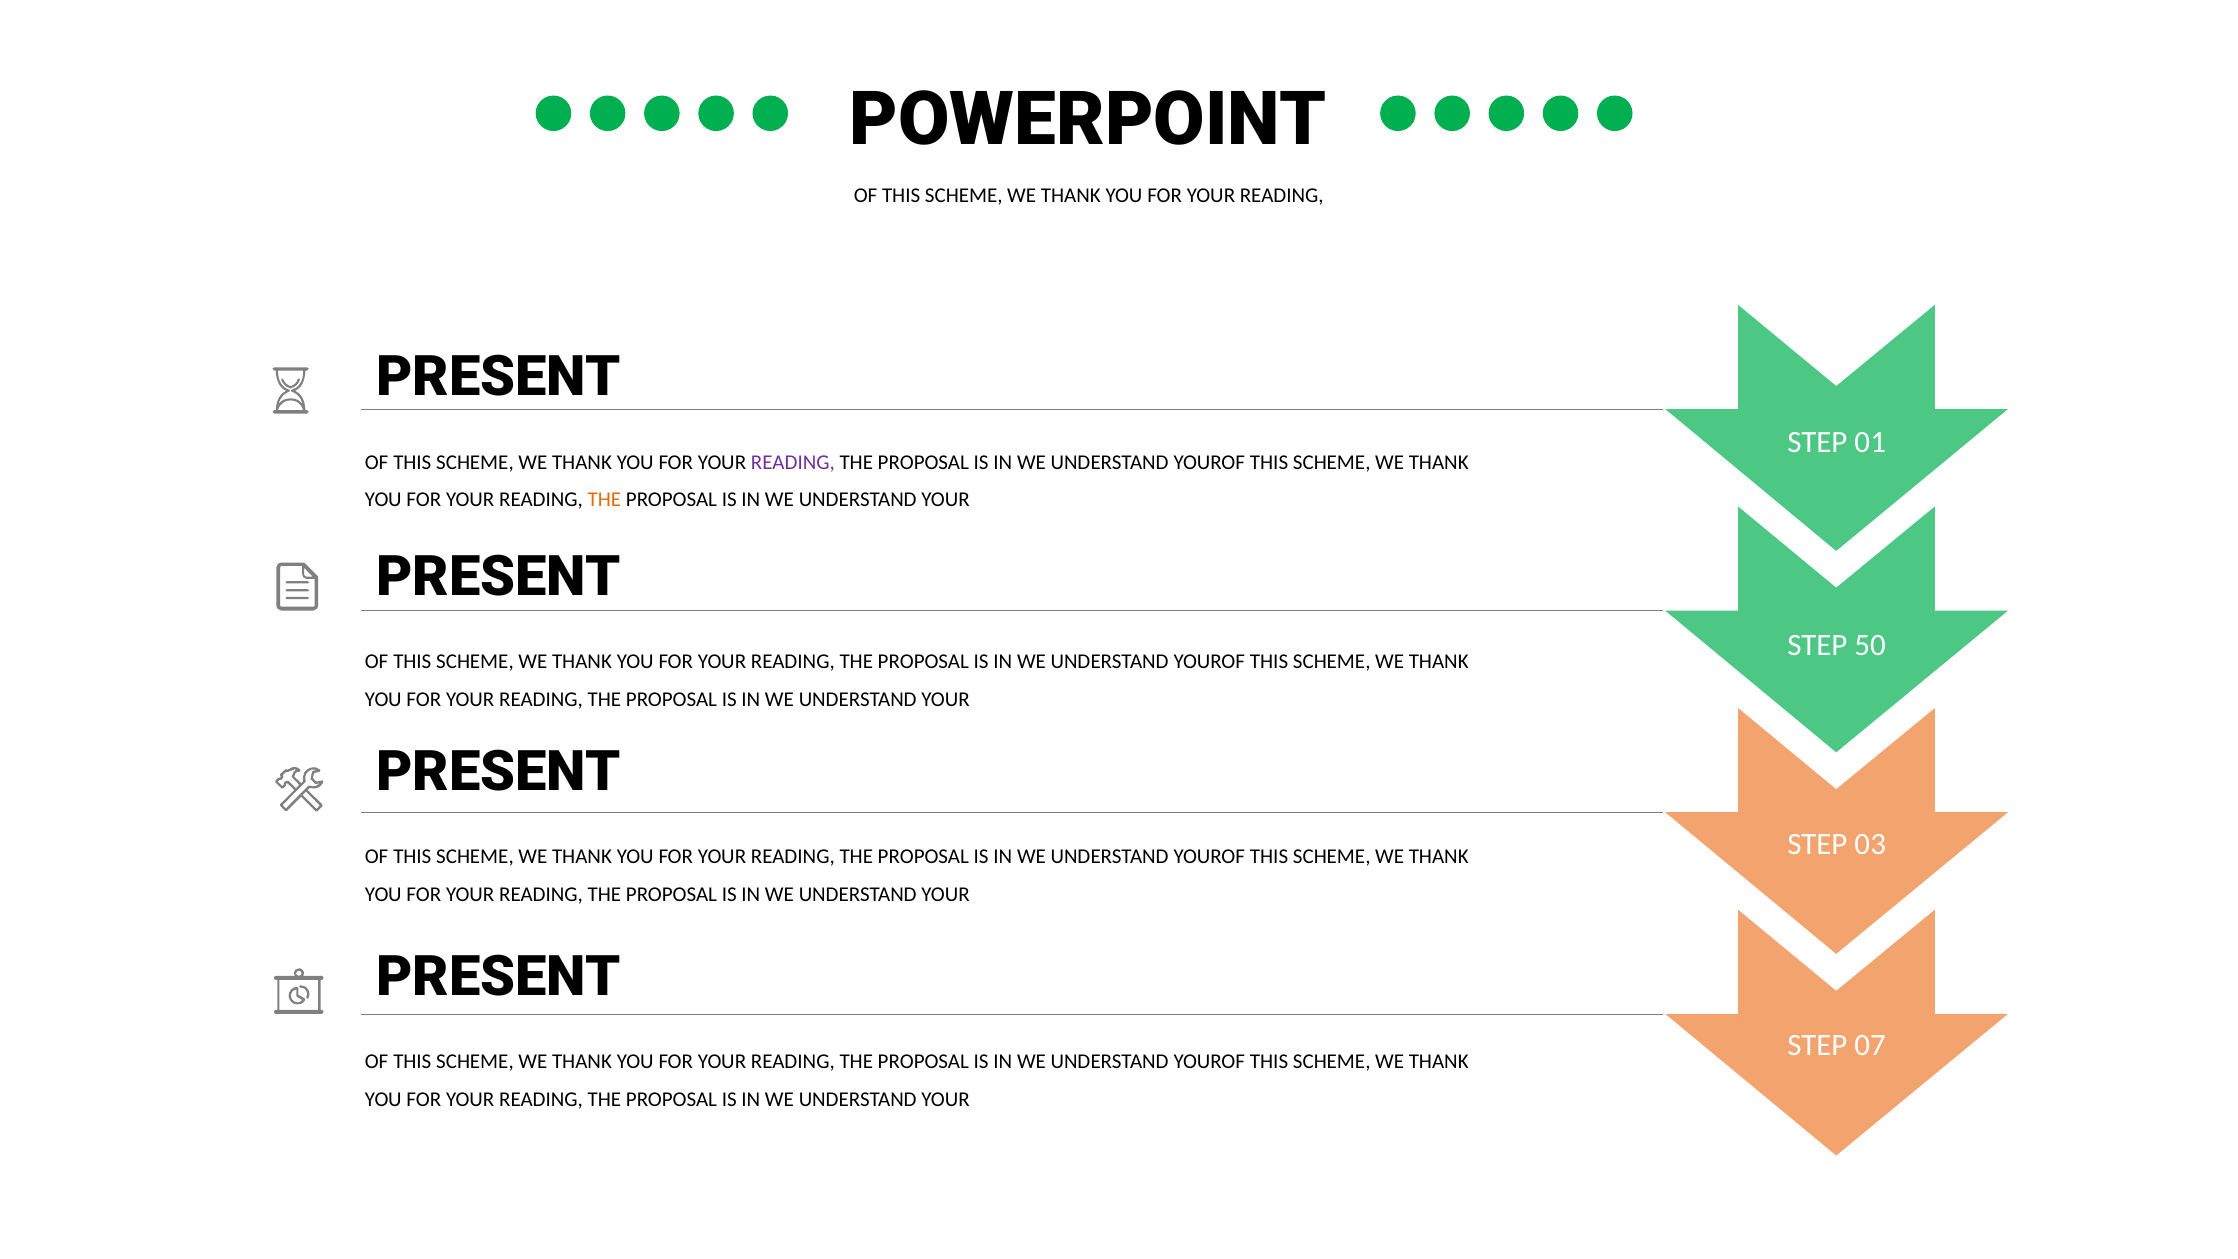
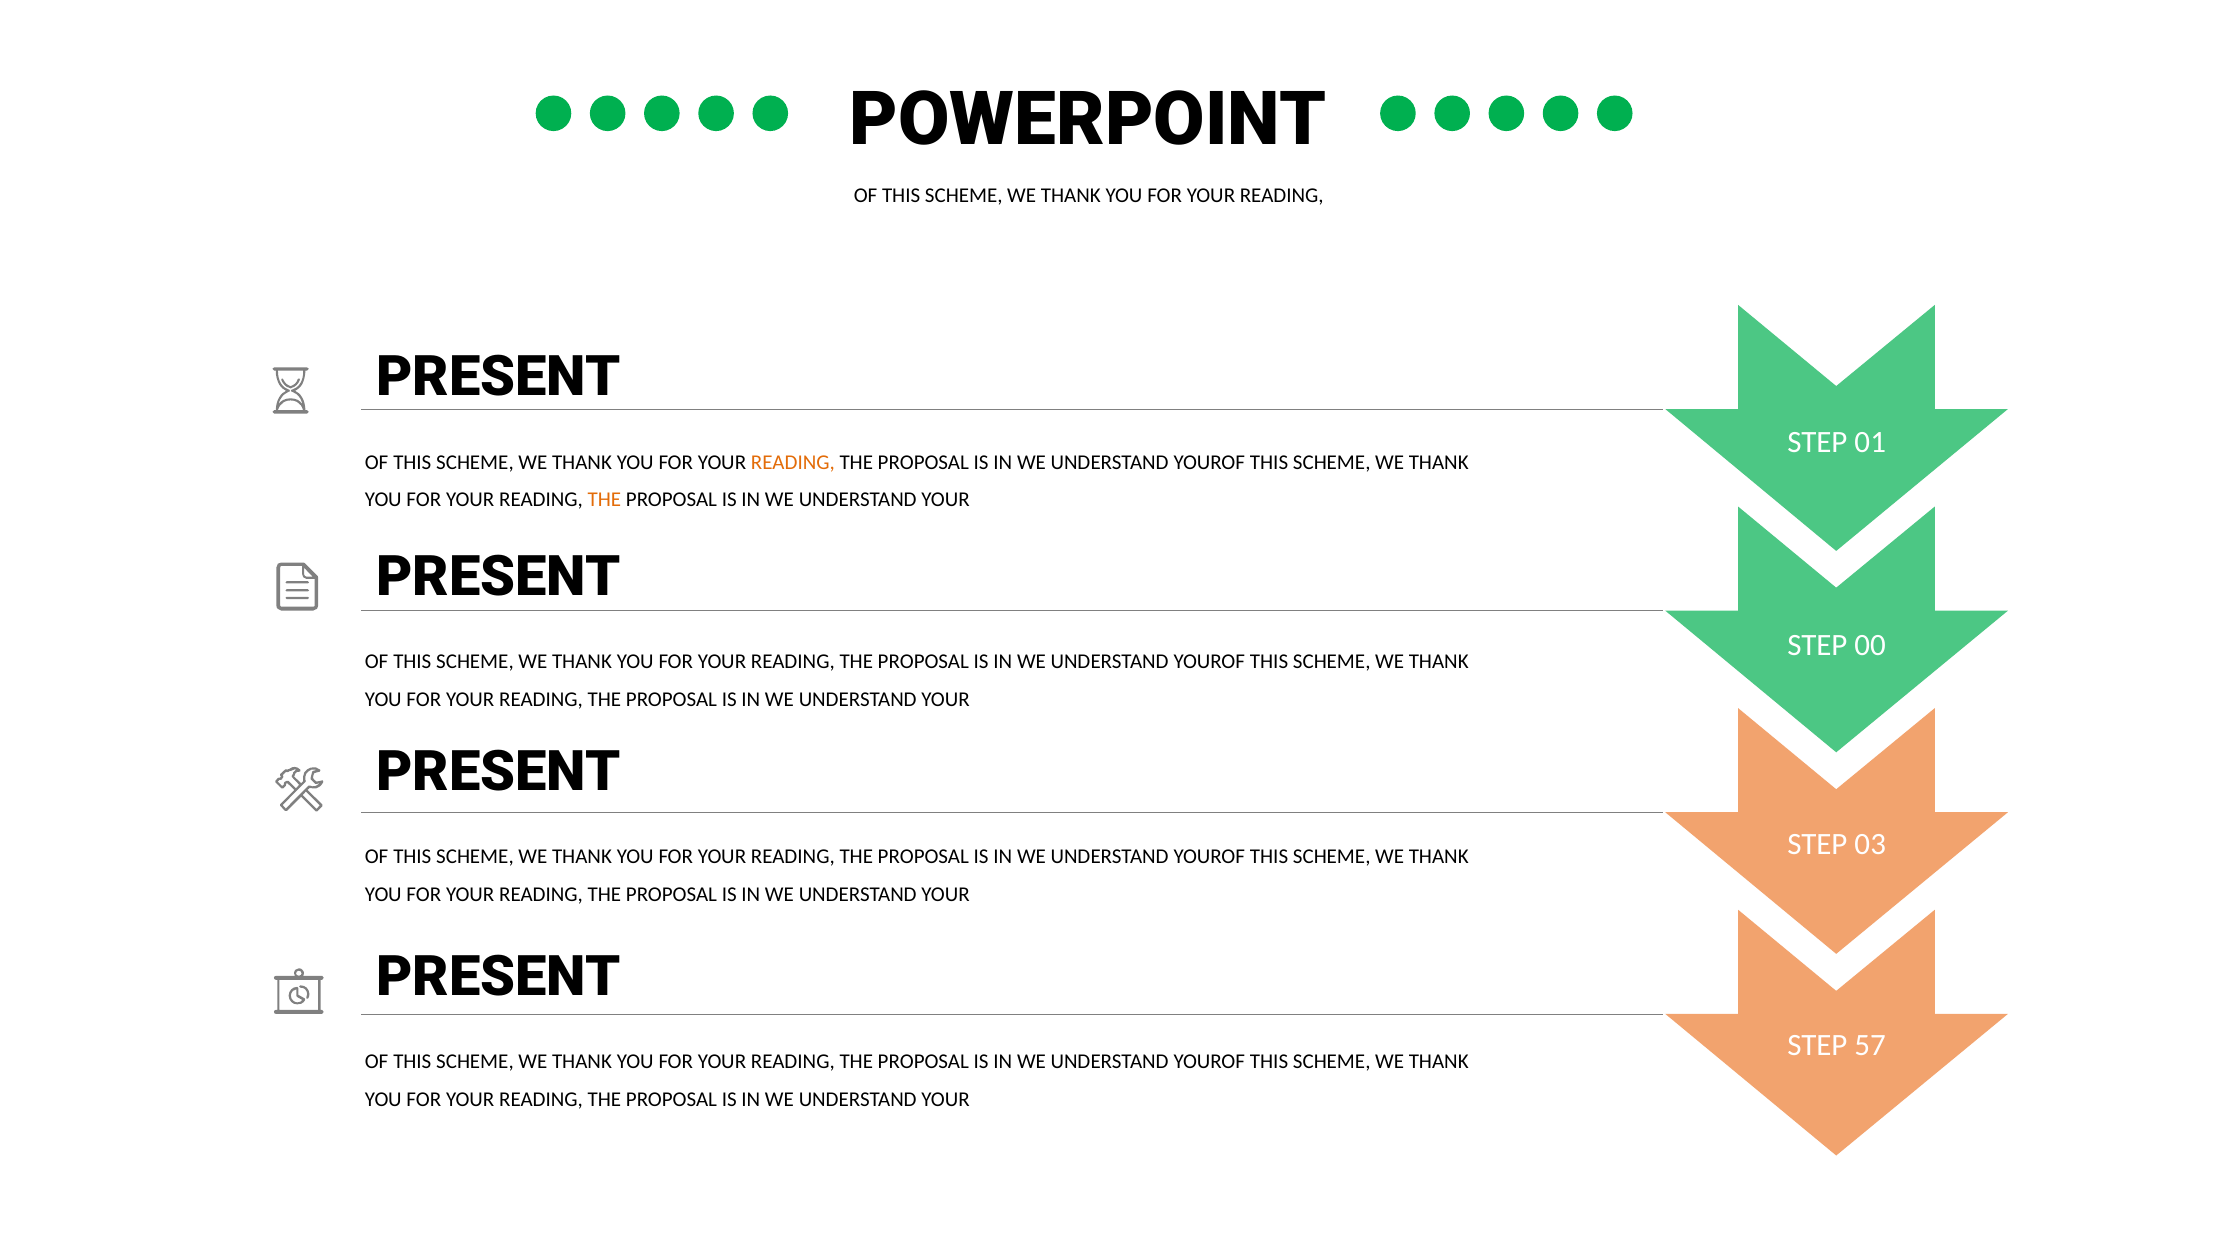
READING colour: purple -> orange (793, 462)
50: 50 -> 00 (1870, 645)
07: 07 -> 57 (1870, 1045)
